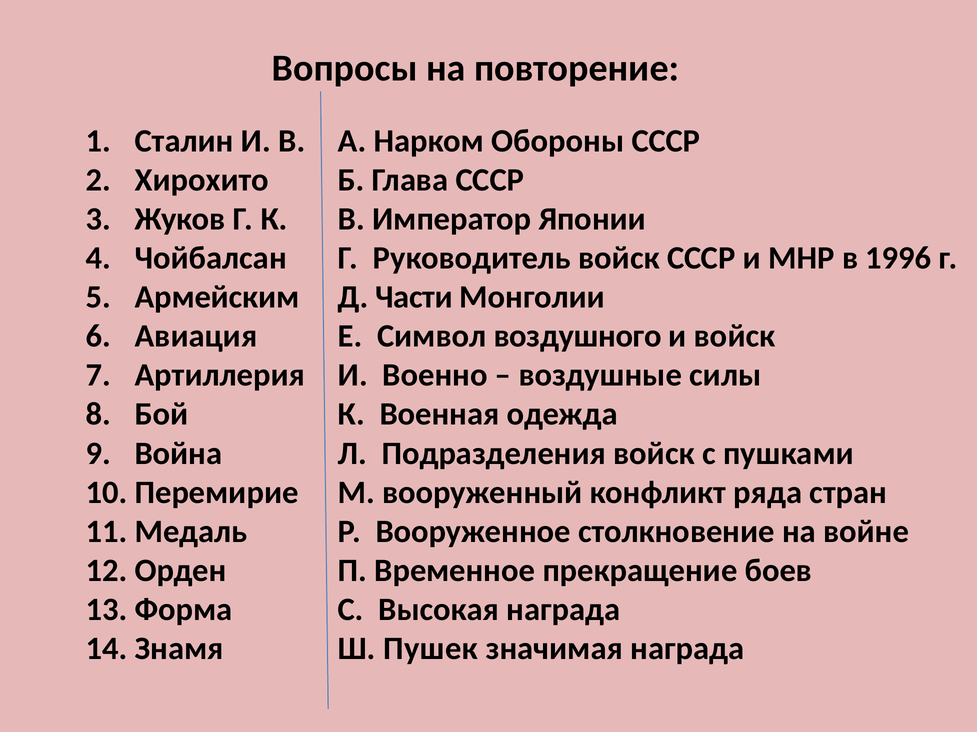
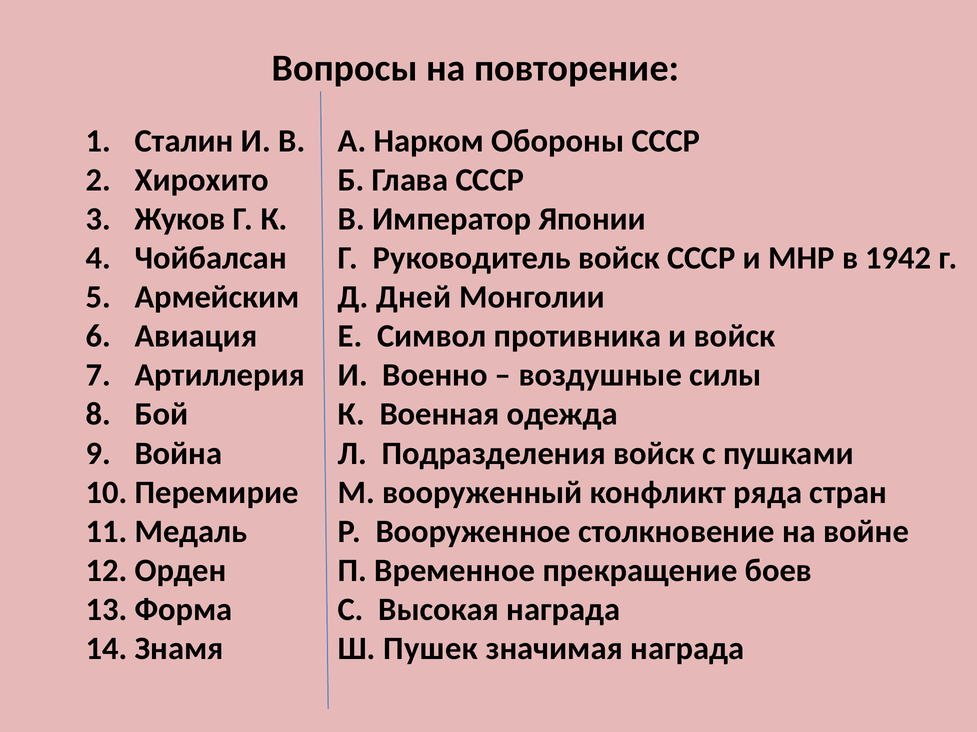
1996: 1996 -> 1942 (898, 258)
Части: Части -> Дней (414, 297)
воздушного: воздушного -> противника (577, 337)
